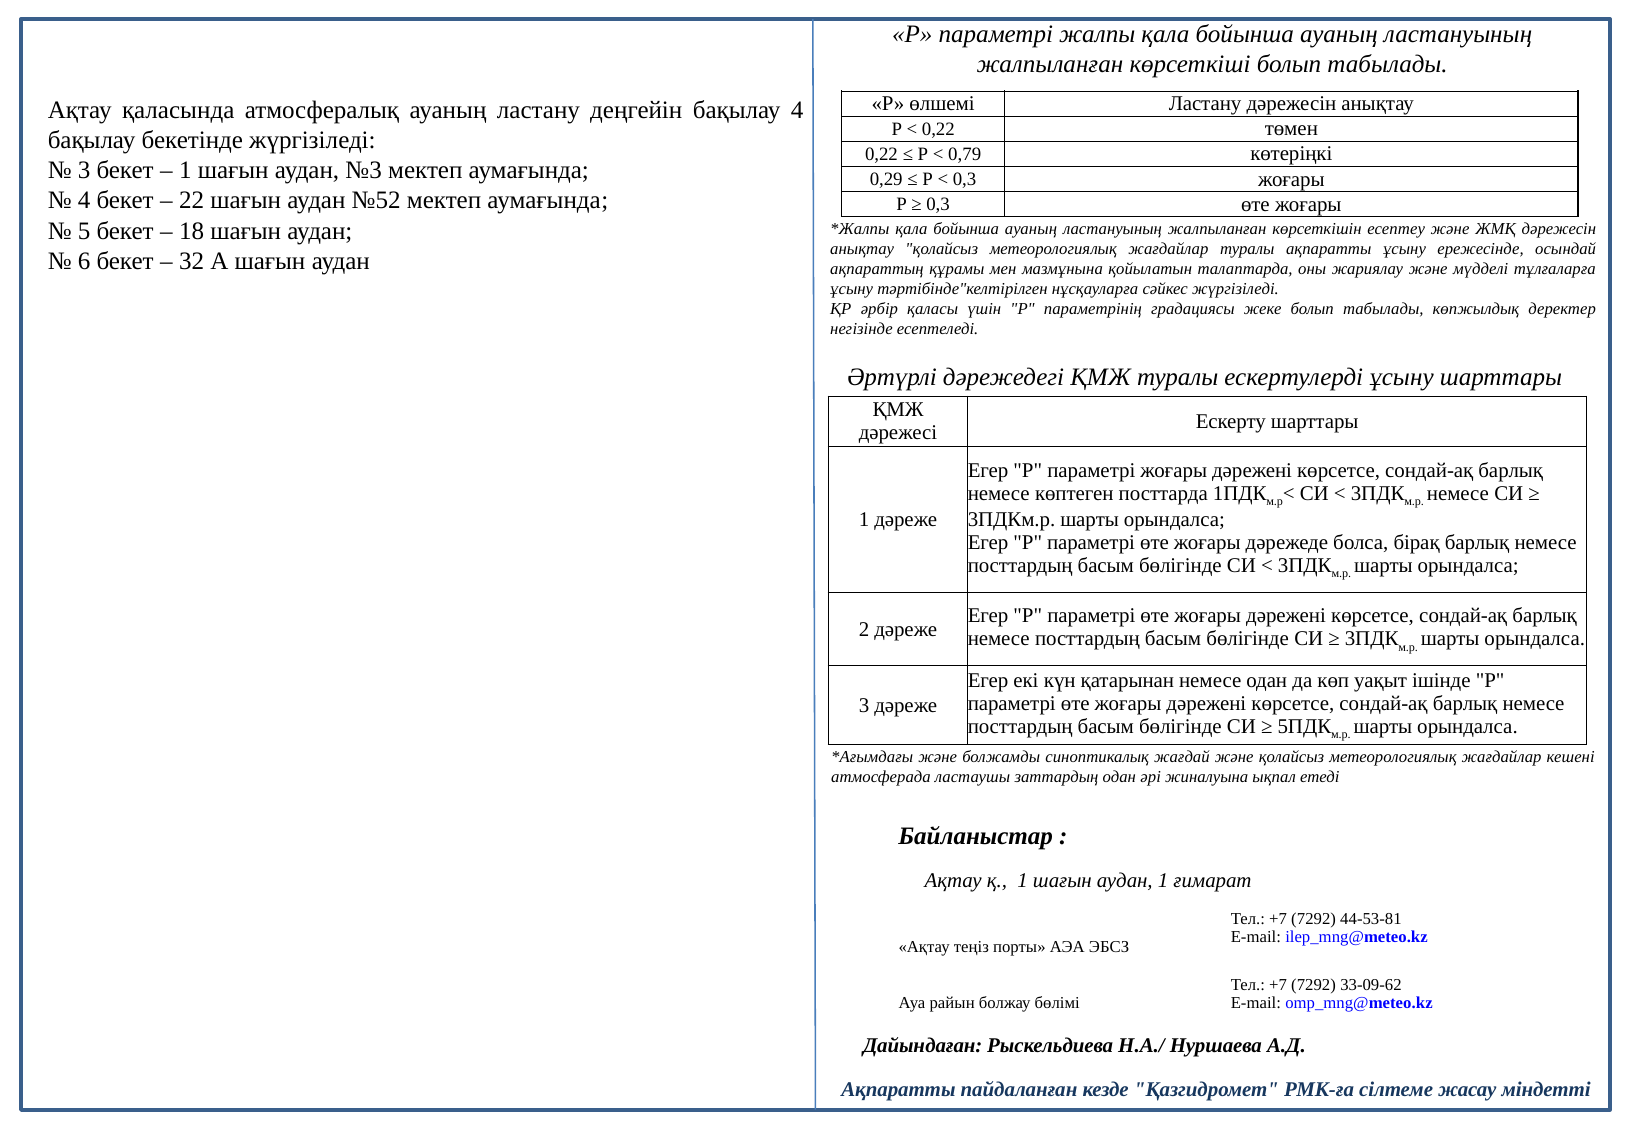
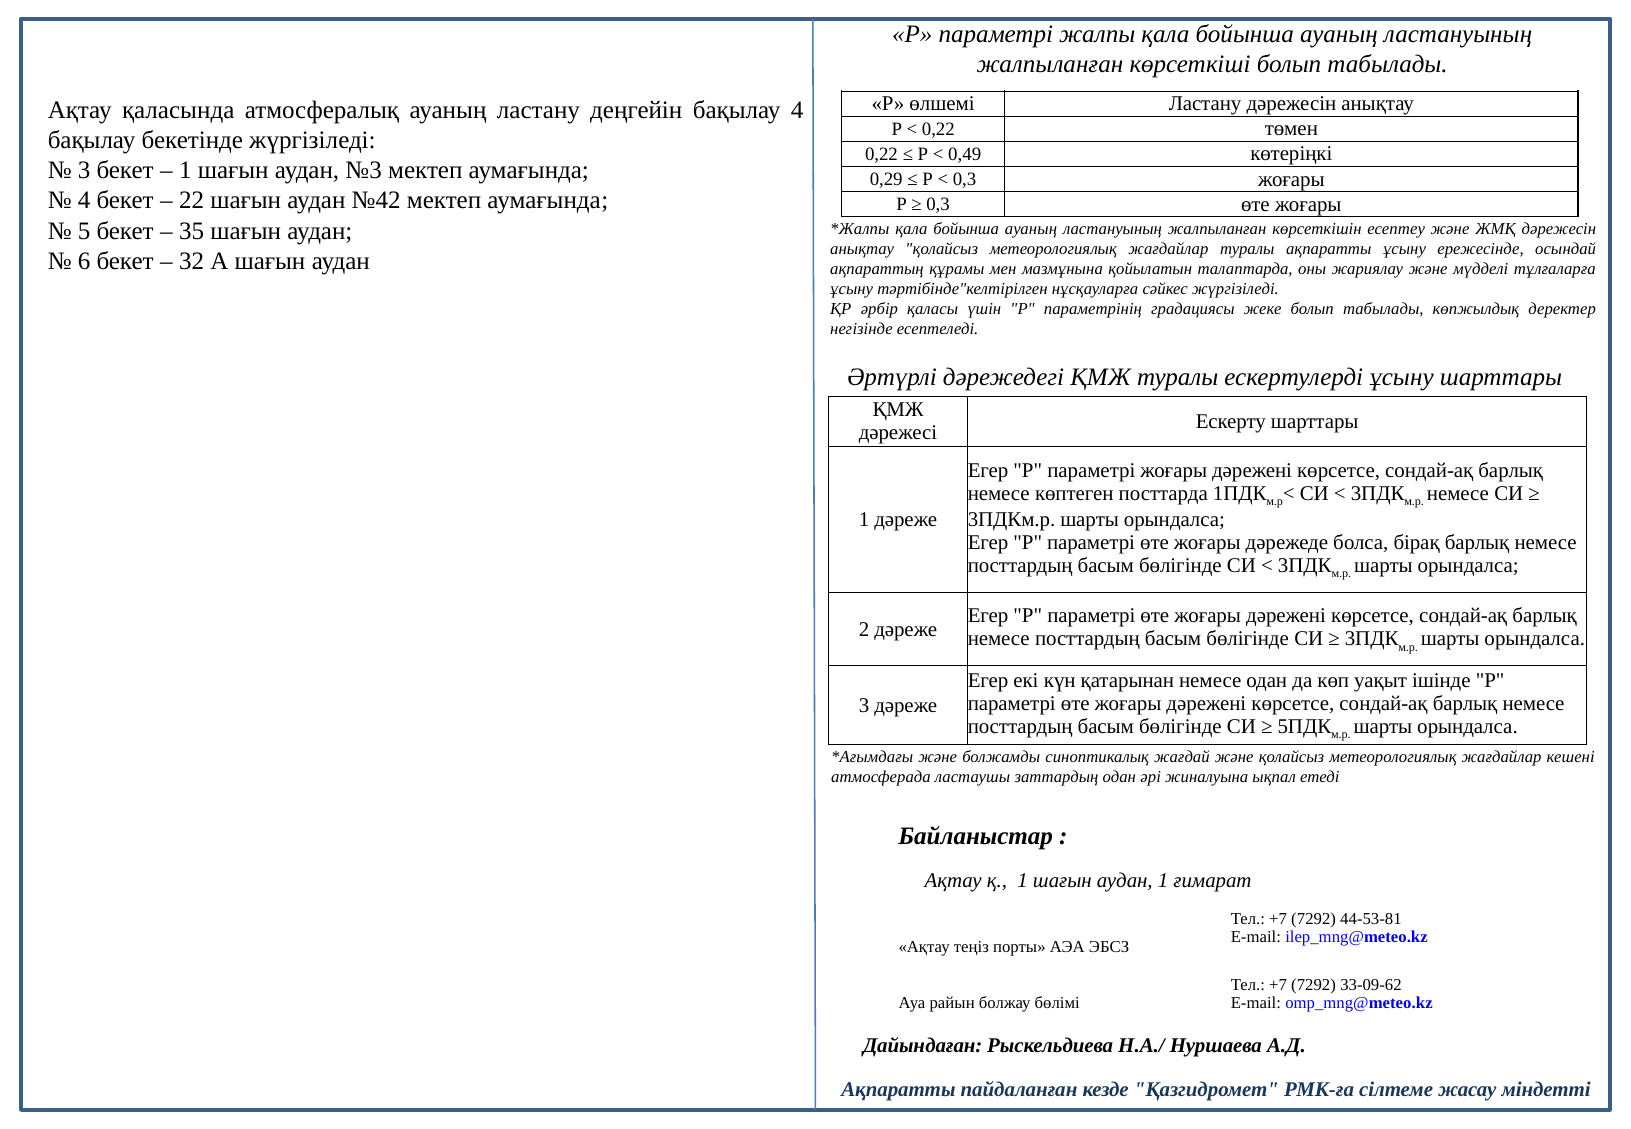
0,79: 0,79 -> 0,49 (965, 154)
№52: №52 -> №42 (376, 201)
18: 18 -> 35 (192, 231)
